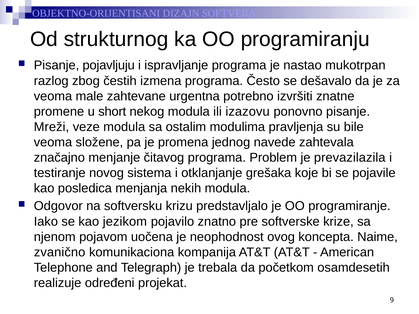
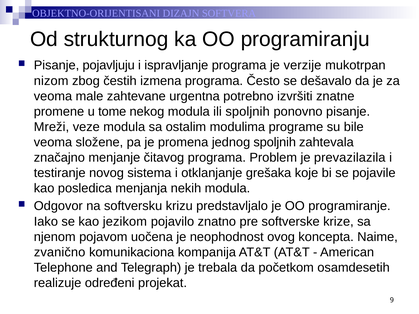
nastao: nastao -> verzije (302, 65)
razlog: razlog -> nizom (51, 81)
short: short -> tome (112, 112)
ili izazovu: izazovu -> spoljnih (248, 112)
pravljenja: pravljenja -> programe (296, 127)
jednog navede: navede -> spoljnih (275, 142)
